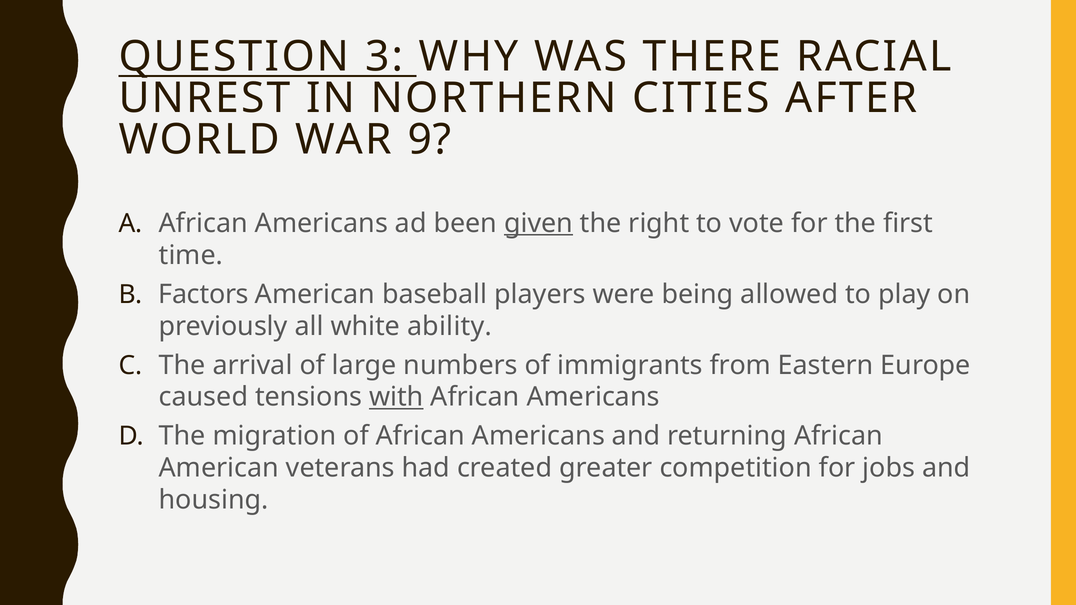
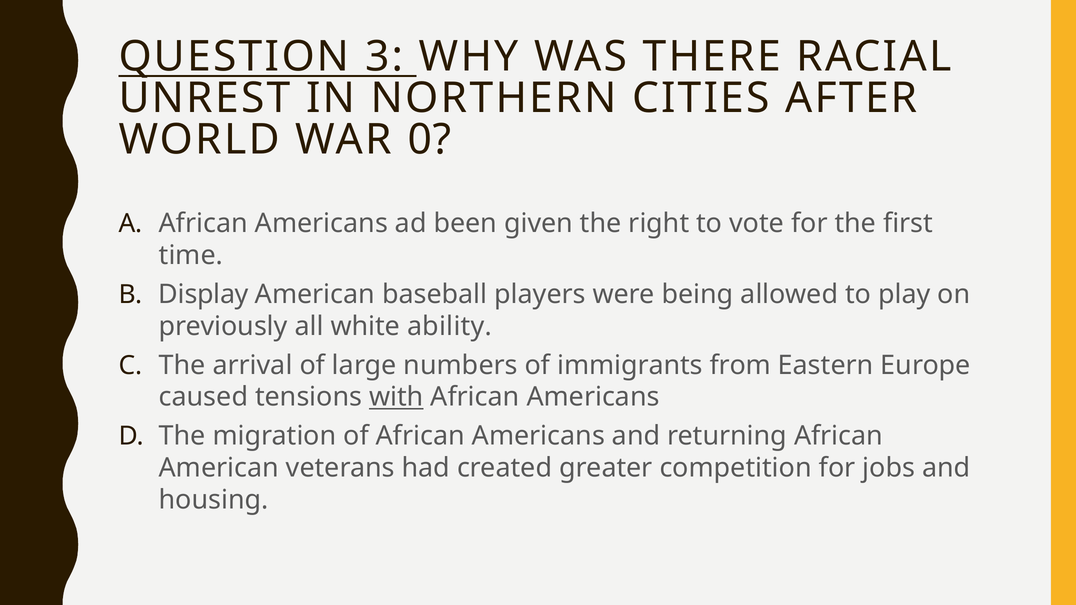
9: 9 -> 0 (429, 140)
given underline: present -> none (538, 223)
Factors: Factors -> Display (204, 294)
